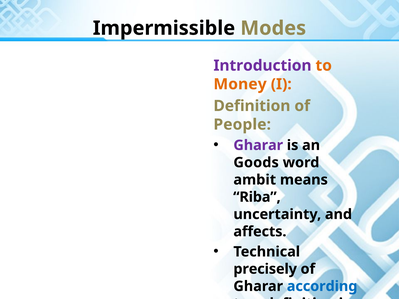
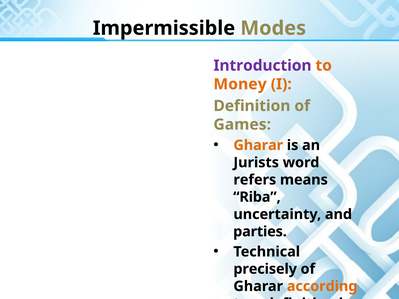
People: People -> Games (242, 125)
Gharar colour: purple -> orange (258, 145)
Goods: Goods -> Jurists (256, 163)
ambit: ambit -> refers (255, 180)
affects: affects -> parties (260, 232)
according colour: blue -> orange (322, 286)
